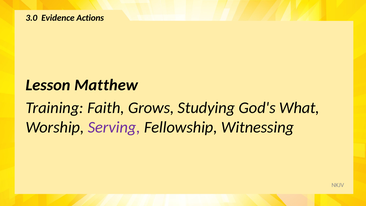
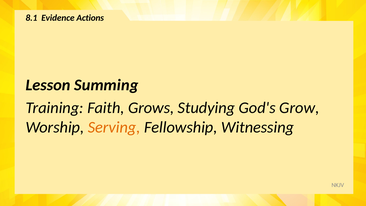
3.0: 3.0 -> 8.1 (31, 18)
Matthew: Matthew -> Summing (106, 85)
What: What -> Grow (299, 108)
Serving colour: purple -> orange (114, 128)
